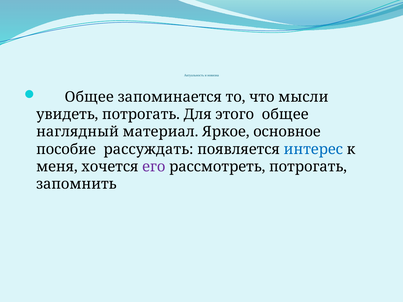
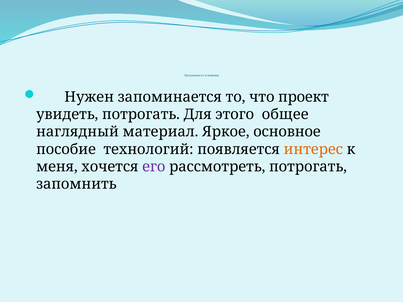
Общее: Общее -> Нужен (89, 97)
мысли: мысли -> проект (303, 97)
рассуждать: рассуждать -> технологий (148, 149)
интерес colour: blue -> orange (313, 149)
